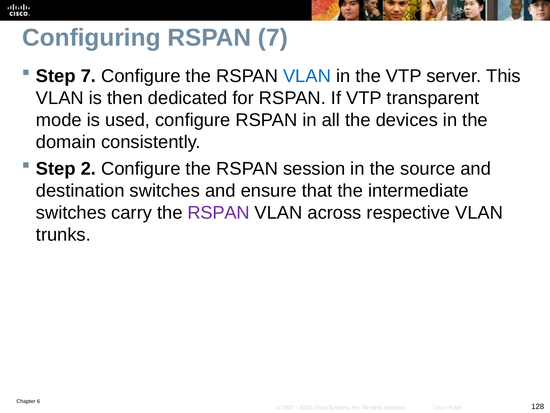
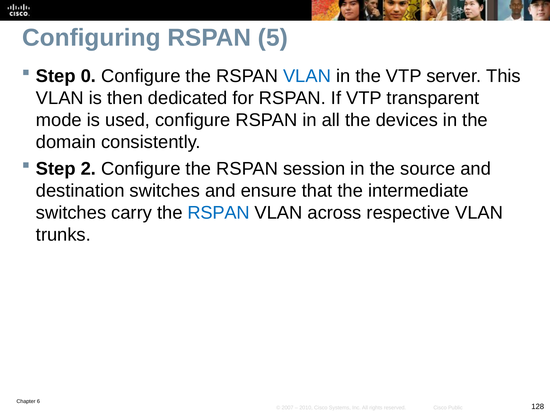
RSPAN 7: 7 -> 5 (273, 38)
Step 7: 7 -> 0 (88, 76)
RSPAN colour: purple -> blue (219, 212)
